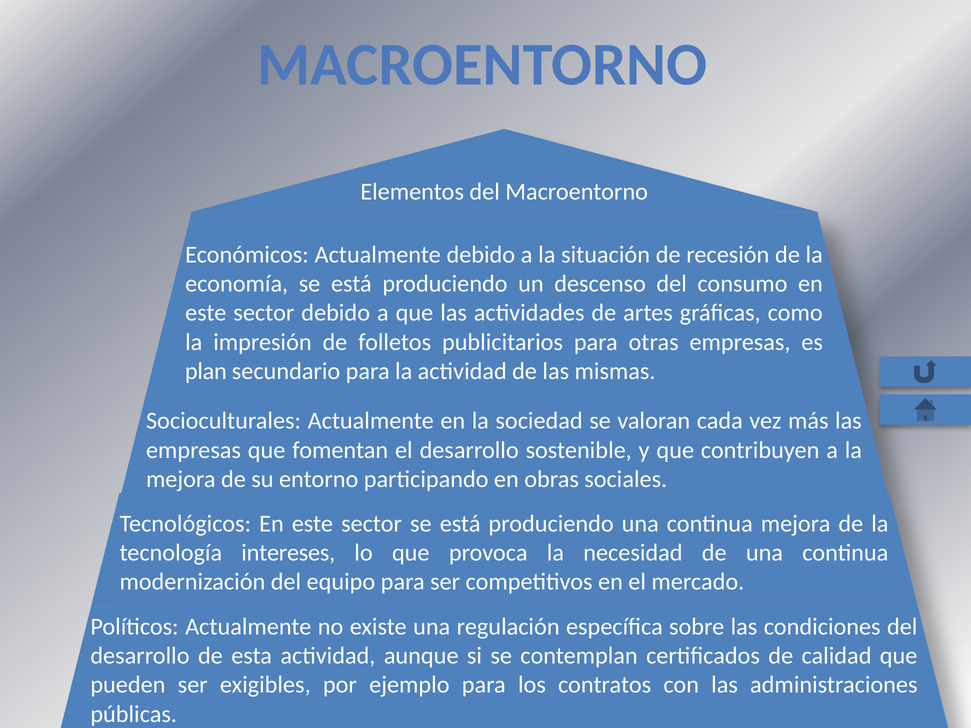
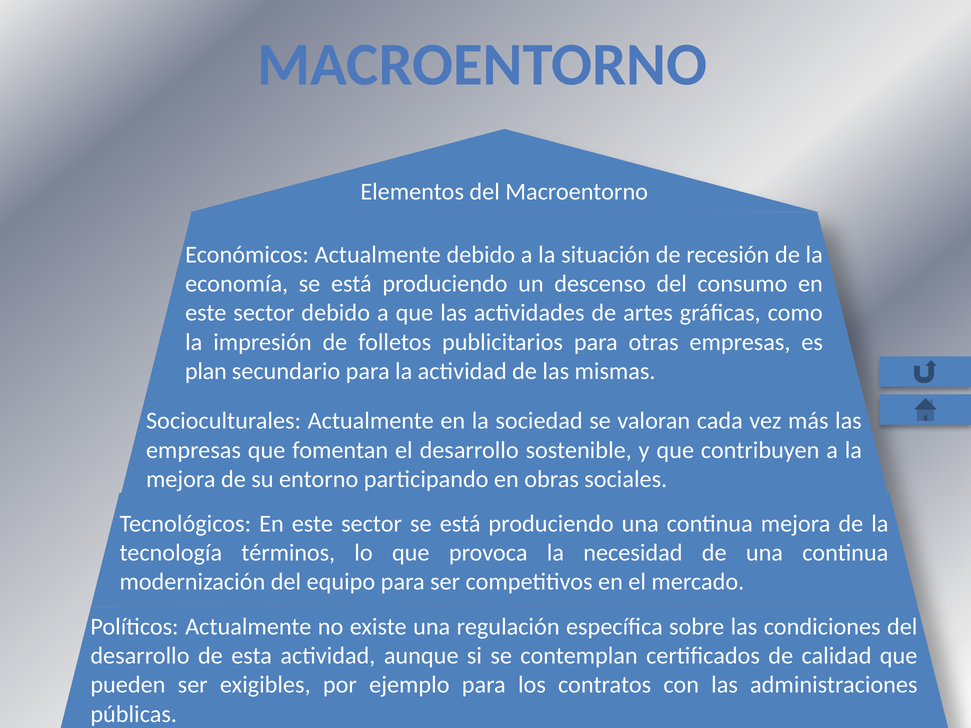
intereses: intereses -> términos (288, 553)
